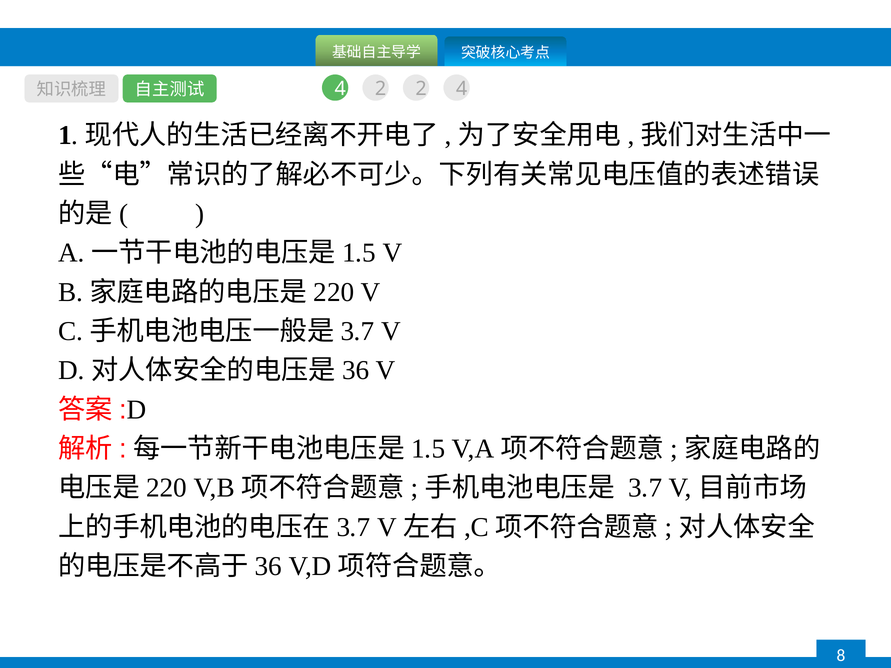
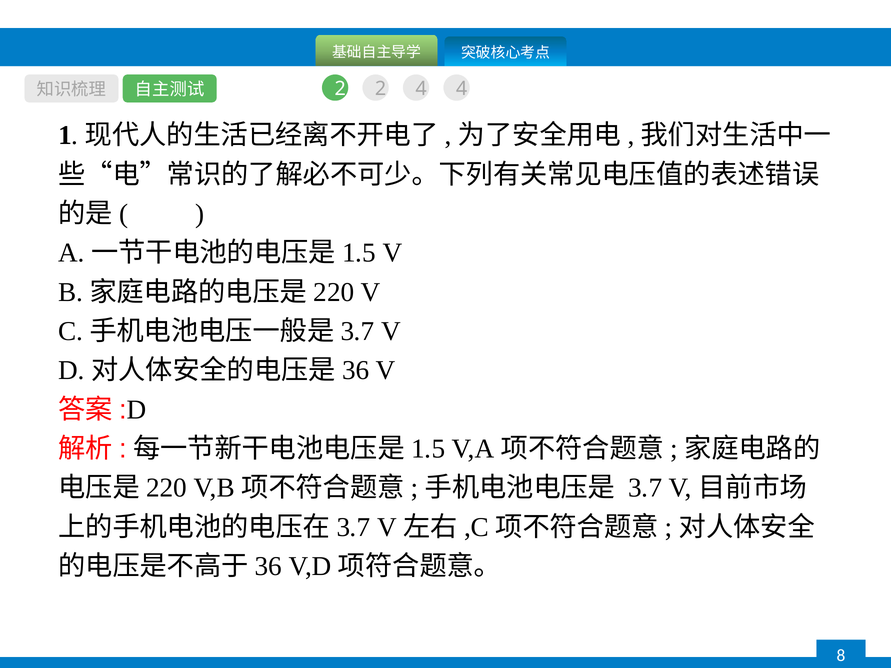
4: 4 -> 2 (340, 89)
2 2: 2 -> 4 (421, 89)
